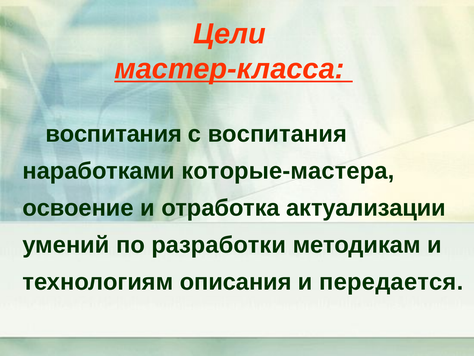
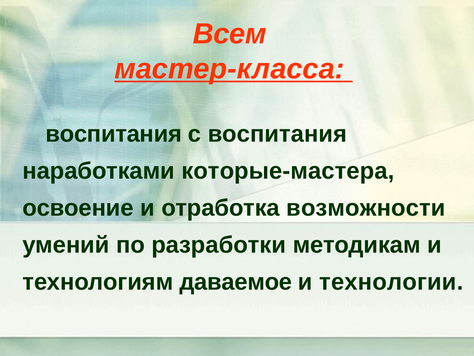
Цели: Цели -> Всем (230, 34)
актуализации: актуализации -> возможности (366, 208)
описания: описания -> даваемое (236, 282)
передается: передается -> технологии (391, 282)
